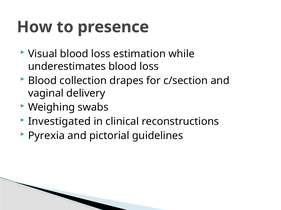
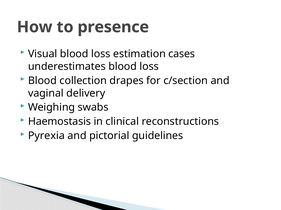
while: while -> cases (182, 54)
Investigated: Investigated -> Haemostasis (60, 122)
